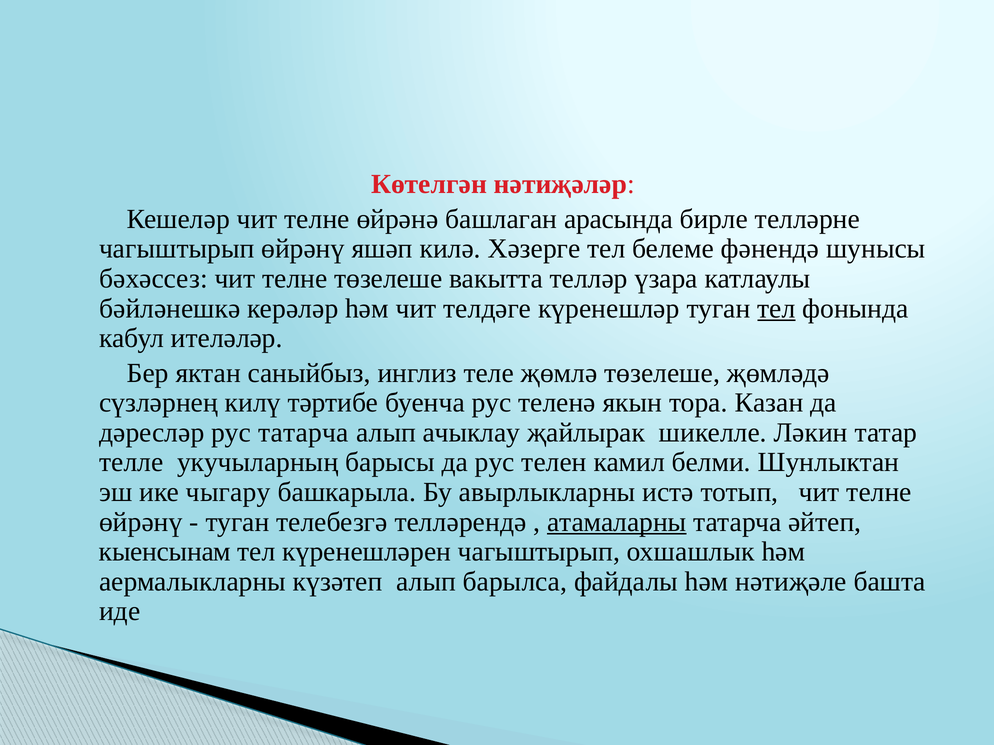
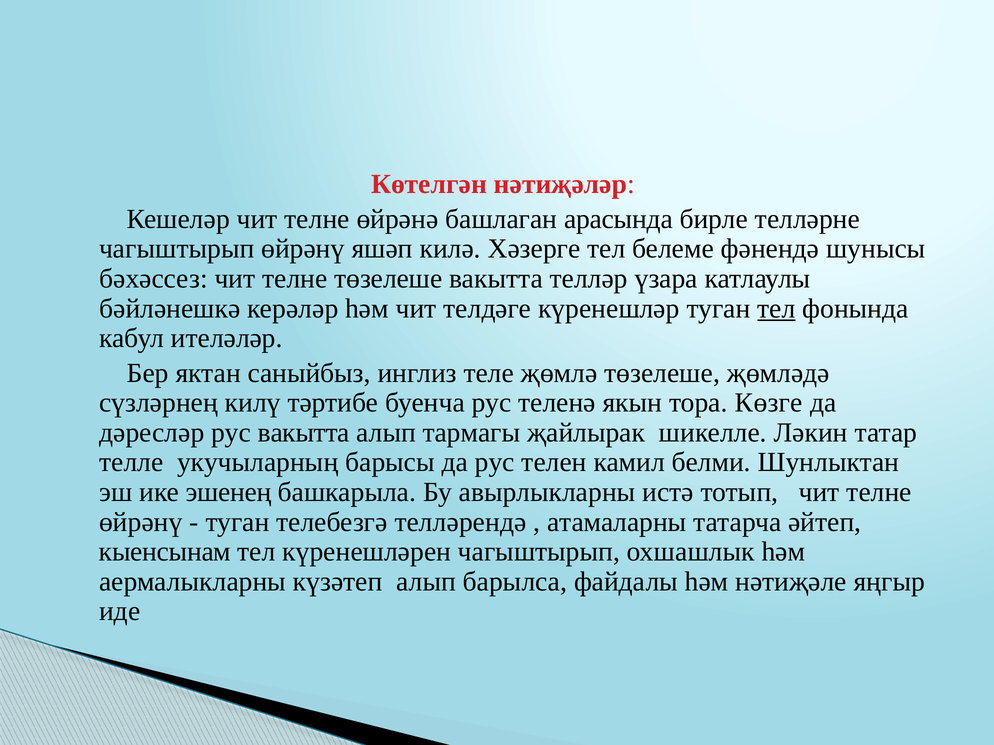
Казан: Казан -> Көзге (769, 403)
рус татарча: татарча -> вакытта (304, 433)
ачыклау: ачыклау -> тармагы (471, 433)
чыгару: чыгару -> эшенең (229, 493)
атамаларны underline: present -> none (617, 522)
башта: башта -> яңгыр (889, 582)
